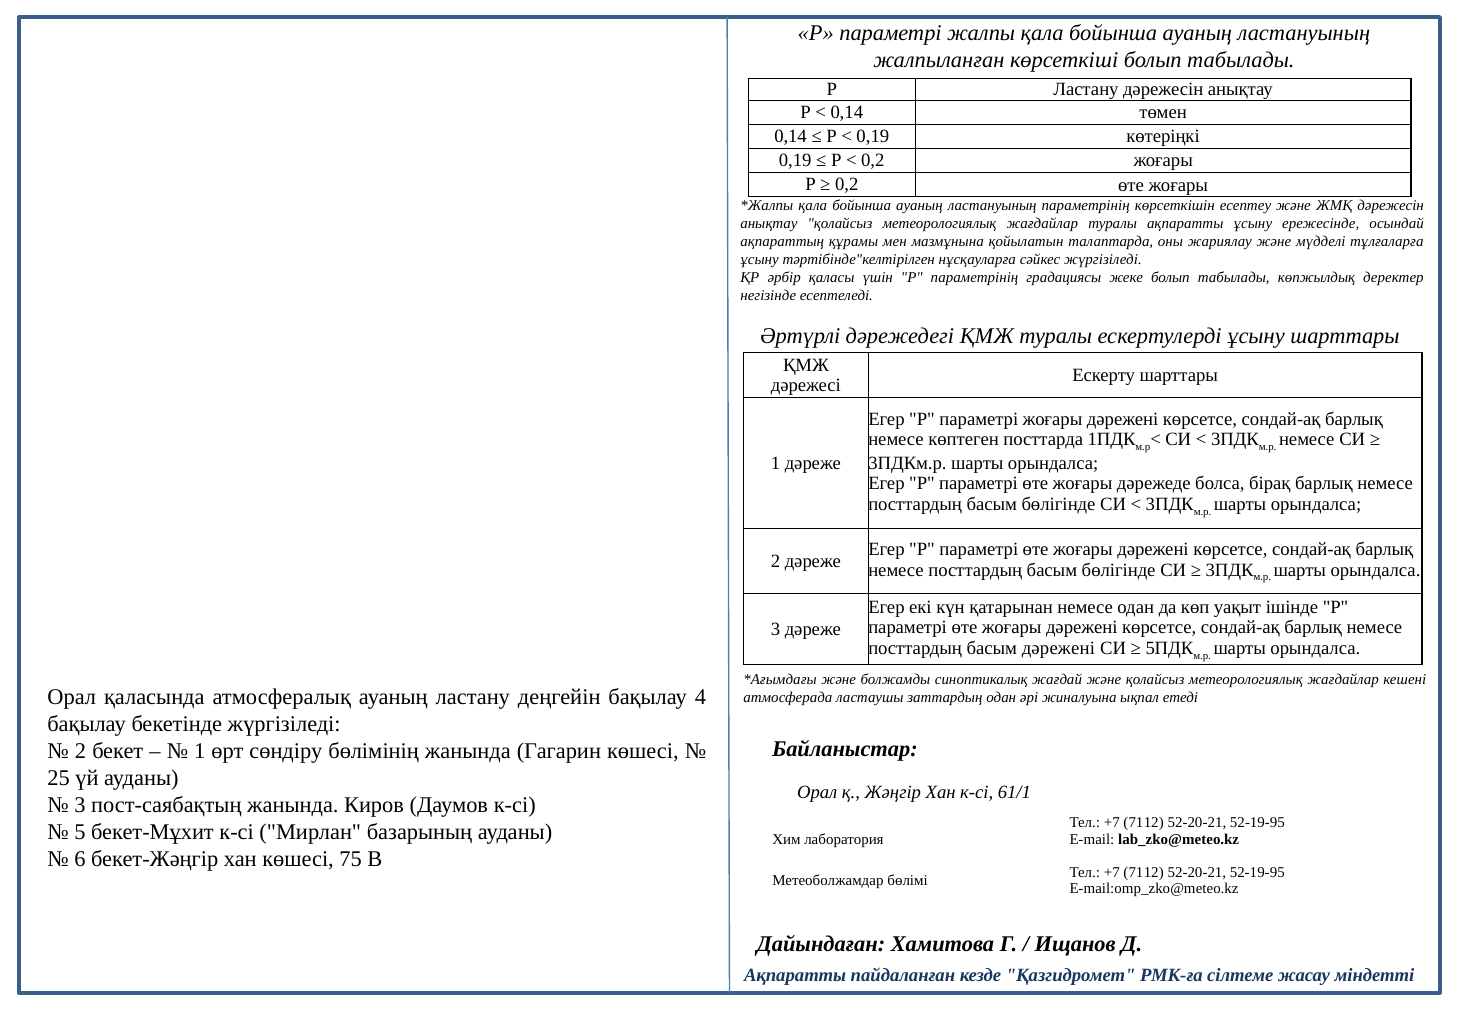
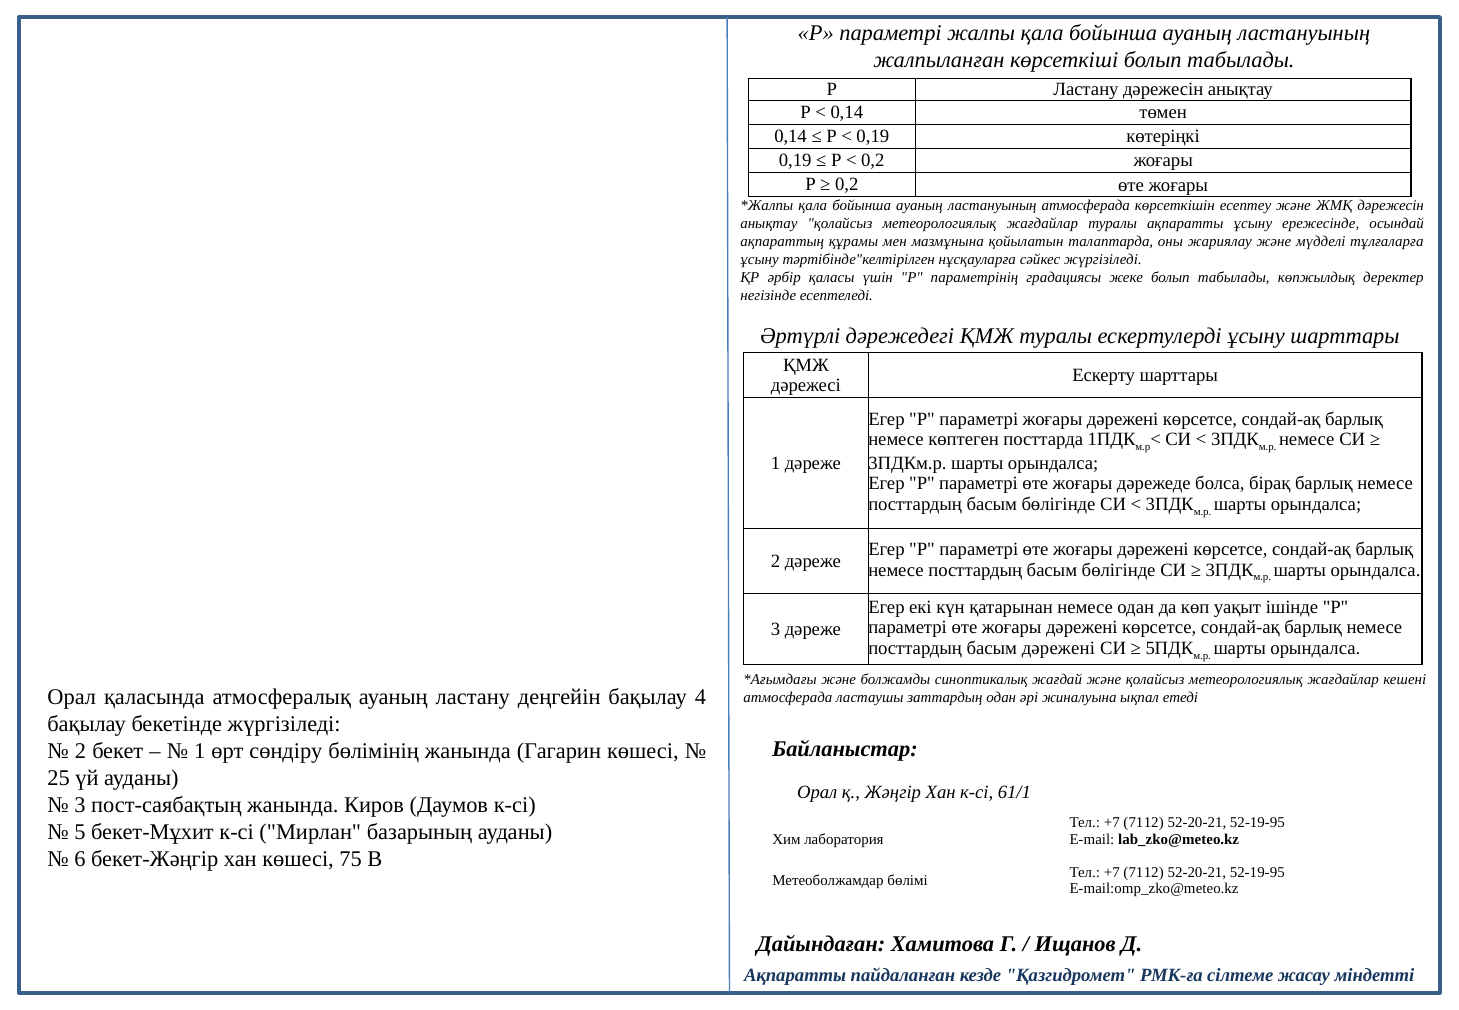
ластануының параметрінің: параметрінің -> атмосферада (1086, 206)
